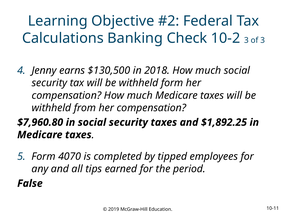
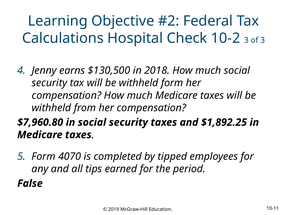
Banking: Banking -> Hospital (135, 38)
